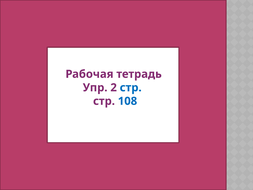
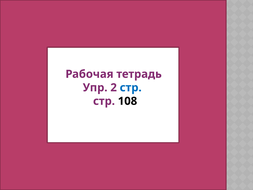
108 colour: blue -> black (127, 101)
